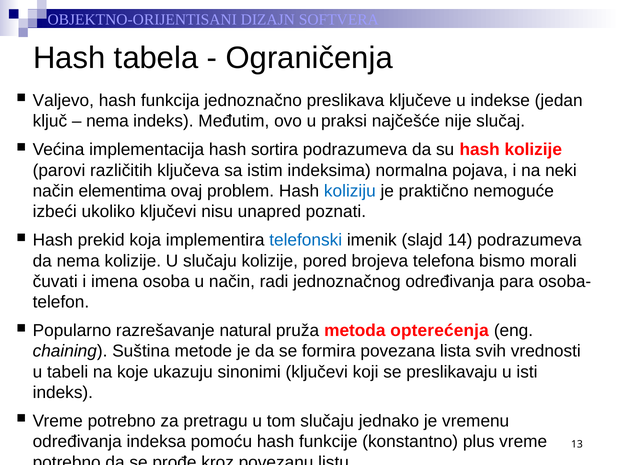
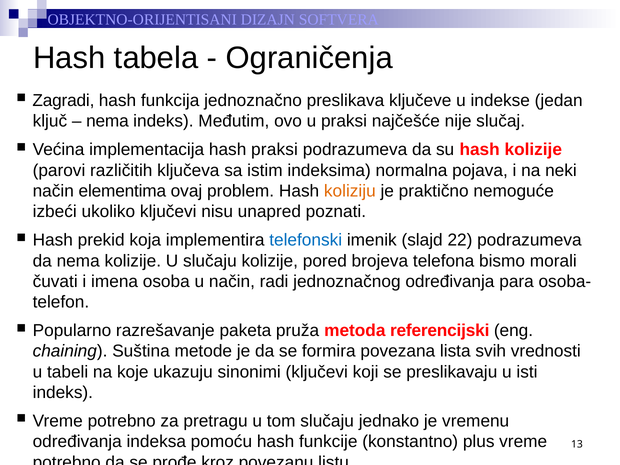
Valjevo: Valjevo -> Zagradi (63, 101)
hash sortira: sortira -> praksi (275, 150)
koliziju colour: blue -> orange (350, 191)
14: 14 -> 22 (460, 240)
natural: natural -> paketa (245, 331)
opterećenja: opterećenja -> referencijski (440, 331)
